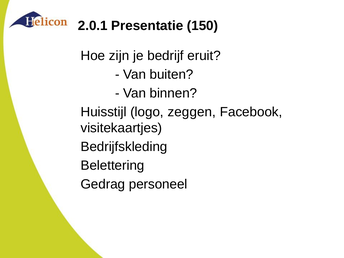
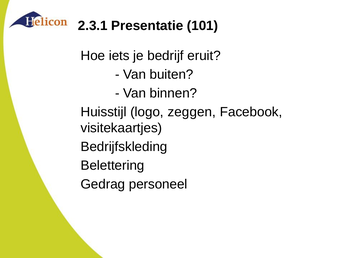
2.0.1: 2.0.1 -> 2.3.1 (93, 26)
150: 150 -> 101 (203, 26)
zijn: zijn -> iets (119, 56)
